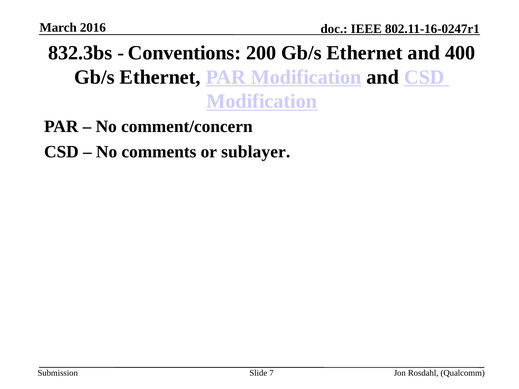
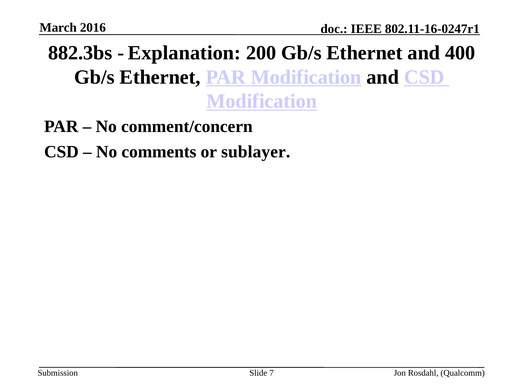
832.3bs: 832.3bs -> 882.3bs (80, 53)
Conventions: Conventions -> Explanation (184, 53)
